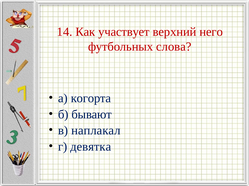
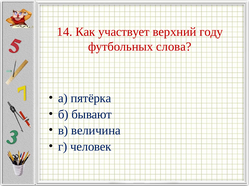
него: него -> году (211, 32)
когорта: когорта -> пятёрка (91, 99)
наплакал: наплакал -> величина (96, 131)
девятка: девятка -> человек (91, 147)
